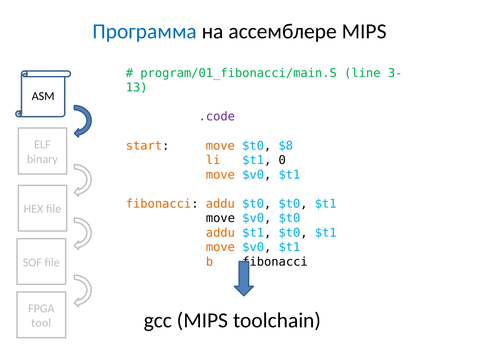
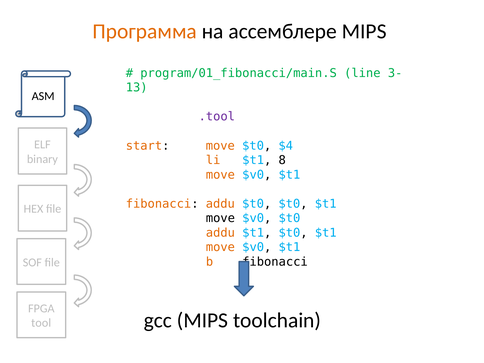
Программа colour: blue -> orange (145, 31)
.code: .code -> .tool (217, 117)
$8: $8 -> $4 (286, 146)
0: 0 -> 8 (282, 160)
